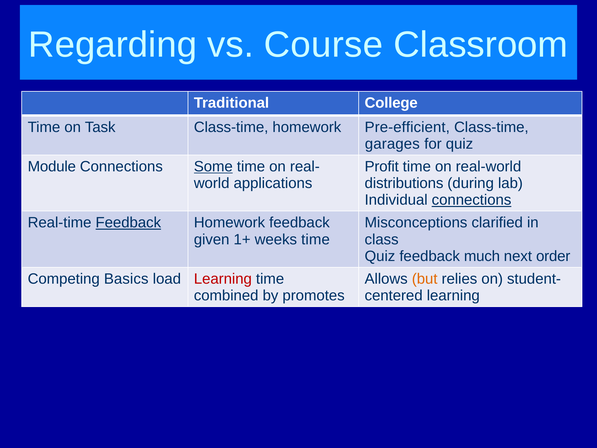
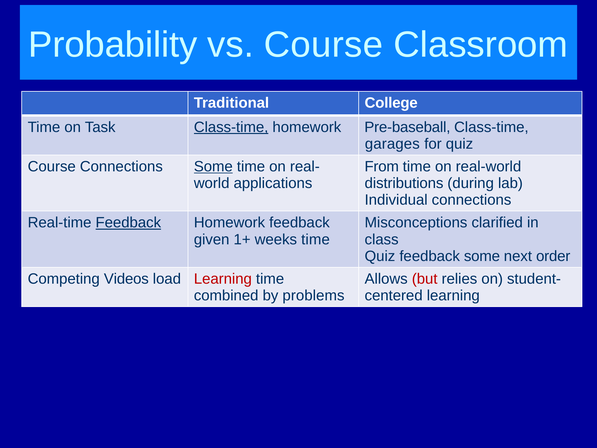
Regarding: Regarding -> Probability (113, 45)
Class-time underline: none -> present (231, 127)
Pre-efficient: Pre-efficient -> Pre-baseball (407, 127)
Module: Module -> Course (52, 166)
Profit: Profit -> From (382, 166)
connections underline: present -> none (472, 200)
feedback much: much -> some (482, 256)
Basics: Basics -> Videos (126, 279)
but colour: orange -> red (425, 279)
promotes: promotes -> problems (314, 295)
